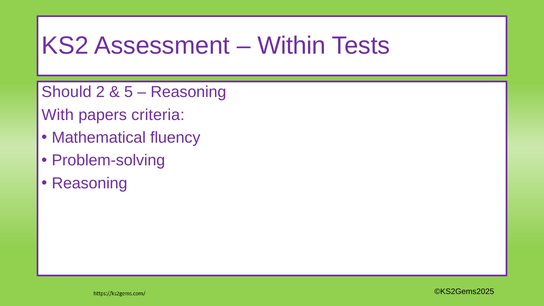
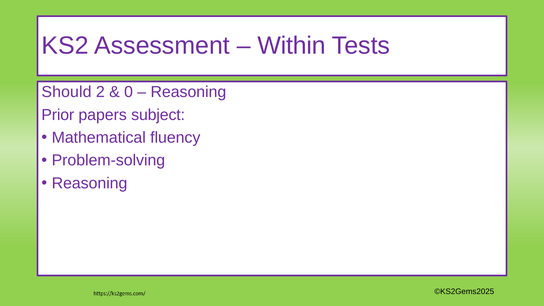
5: 5 -> 0 (129, 92)
With: With -> Prior (58, 115)
criteria: criteria -> subject (158, 115)
